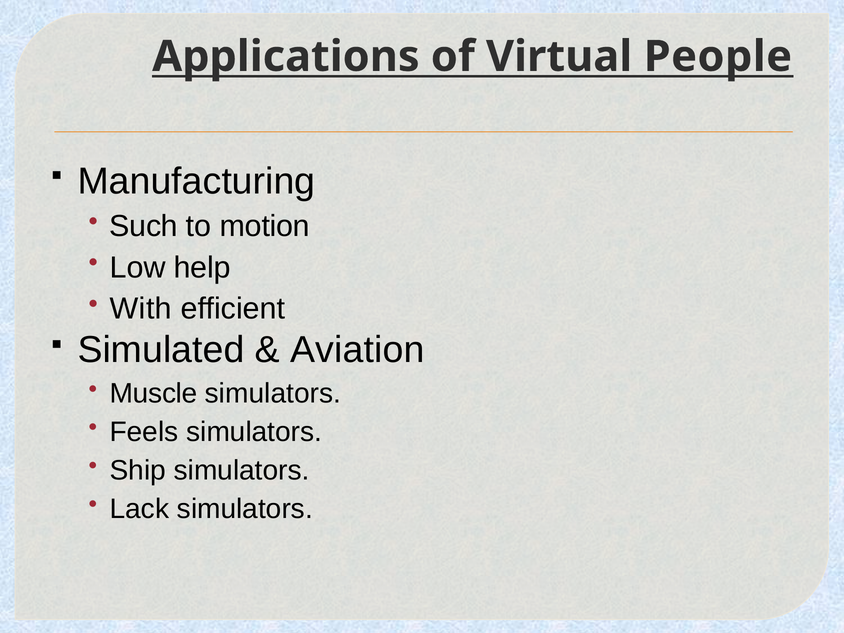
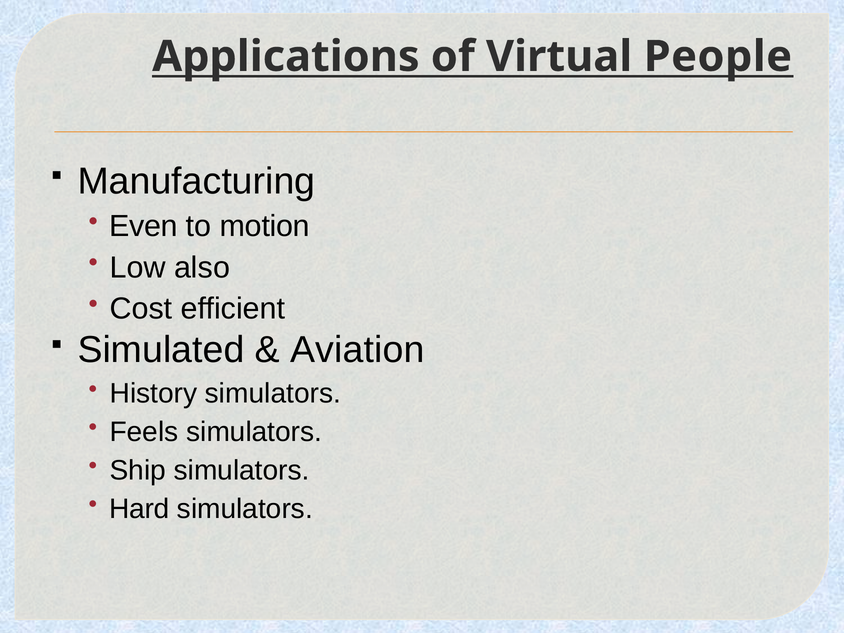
Such: Such -> Even (144, 226)
help: help -> also (202, 268)
With: With -> Cost (141, 309)
Muscle: Muscle -> History (153, 393)
Lack: Lack -> Hard (140, 509)
